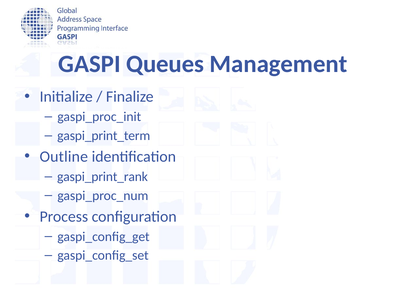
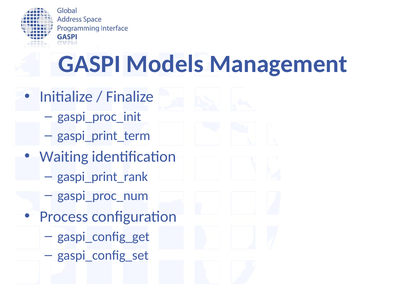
Queues: Queues -> Models (165, 64)
Outline: Outline -> Waiting (64, 157)
